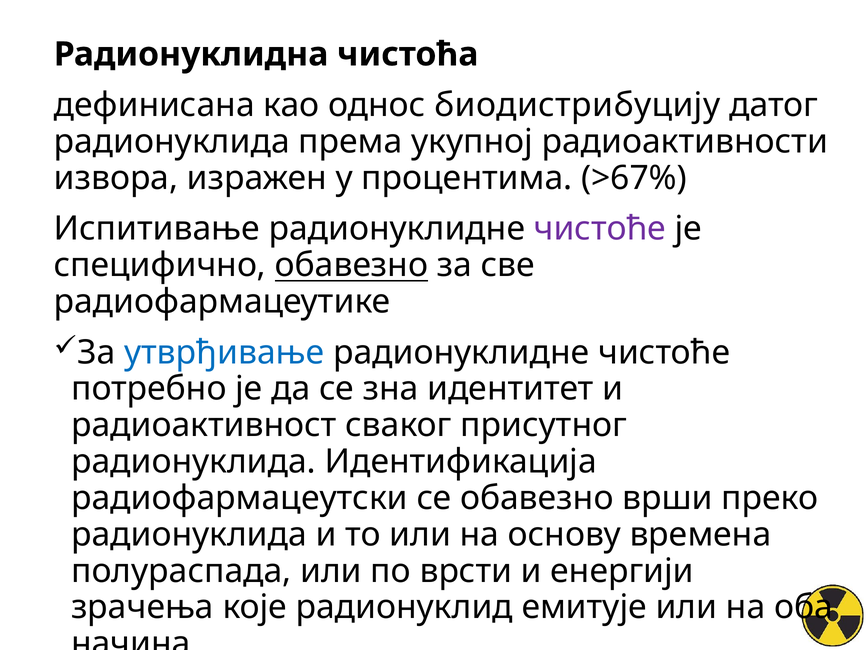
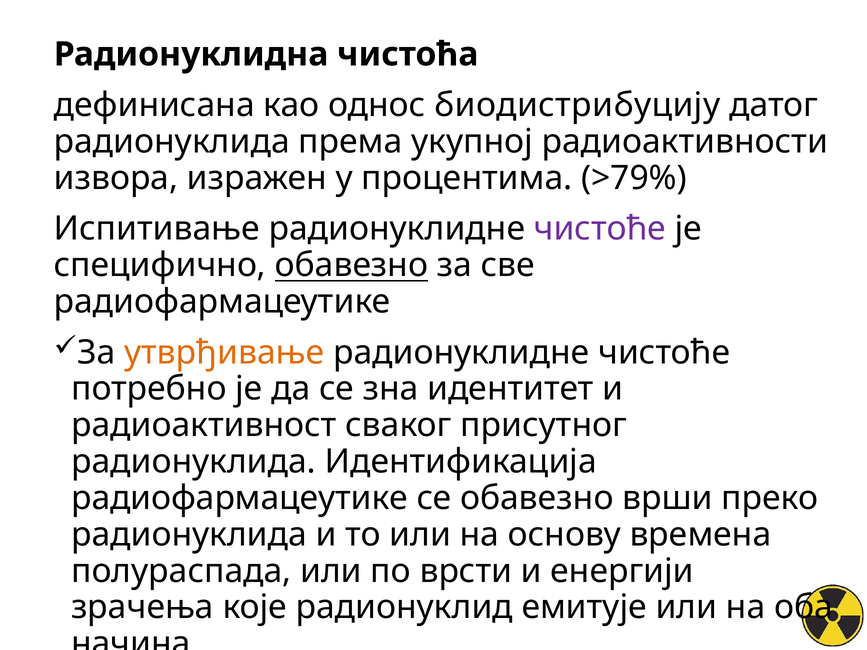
>67%: >67% -> >79% (634, 178)
утврђивање colour: blue -> orange (224, 353)
радиофармацеутски: радиофармацеутски -> радиофармацеутике (240, 498)
